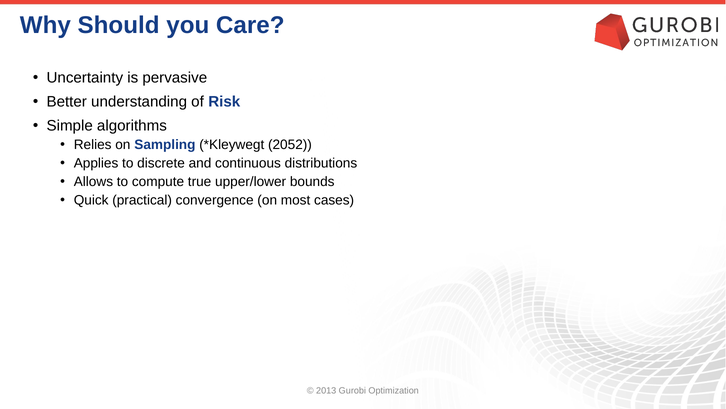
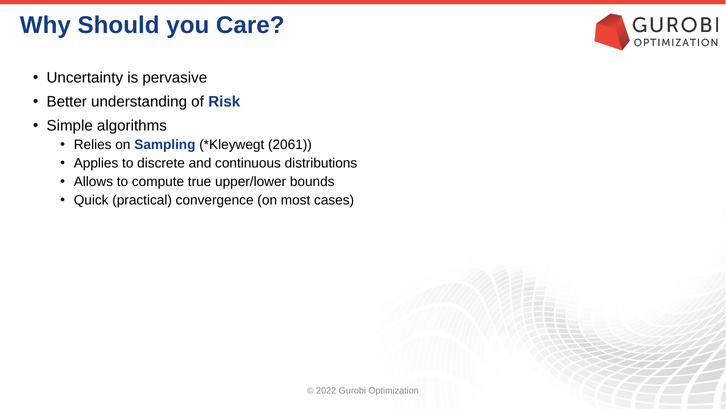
2052: 2052 -> 2061 (290, 145)
2013: 2013 -> 2022 (326, 390)
